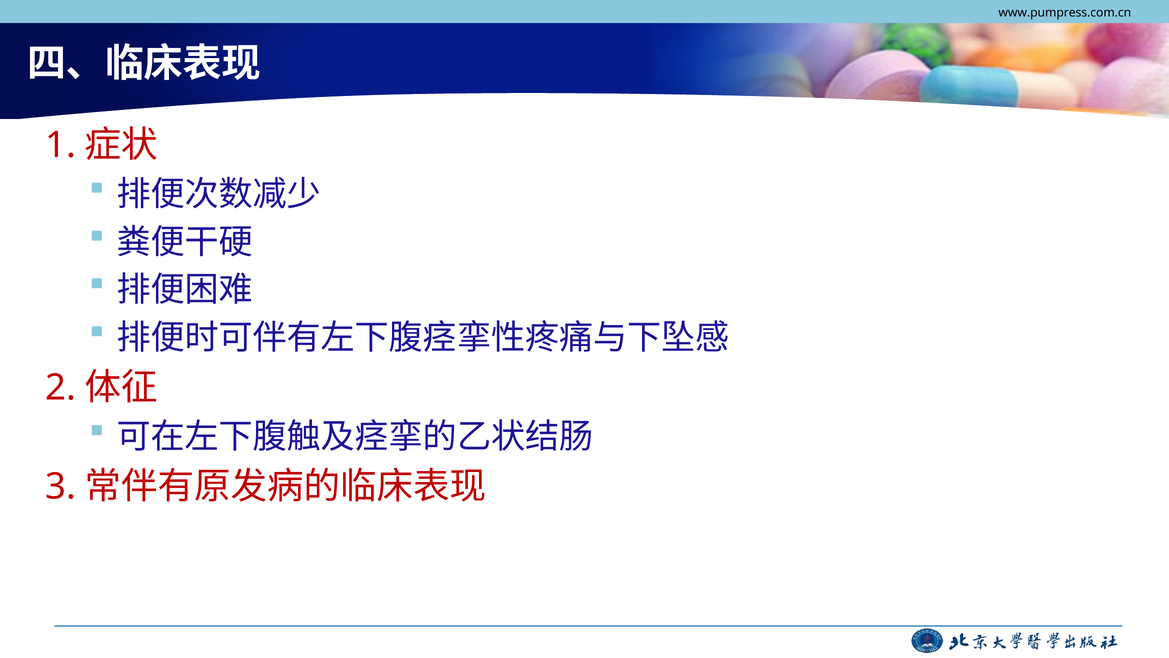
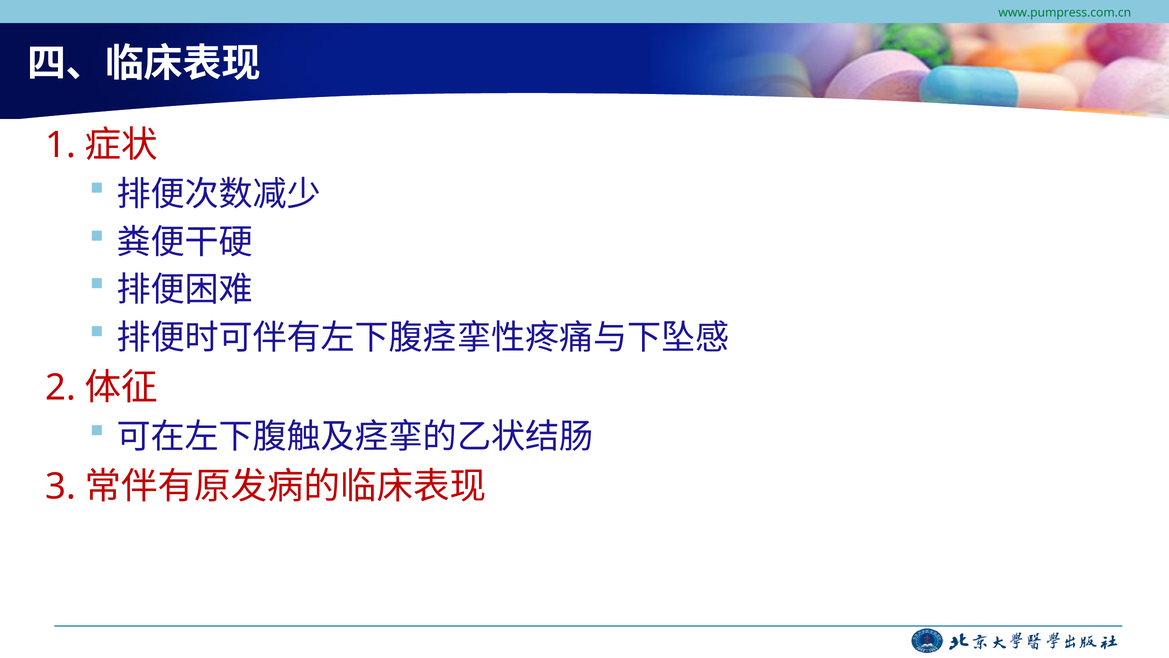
www.pumpress.com.cn colour: black -> green (1065, 13)
